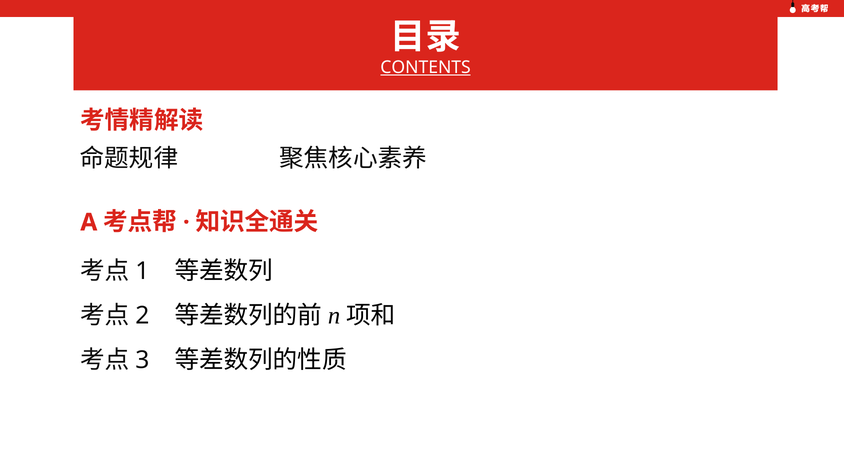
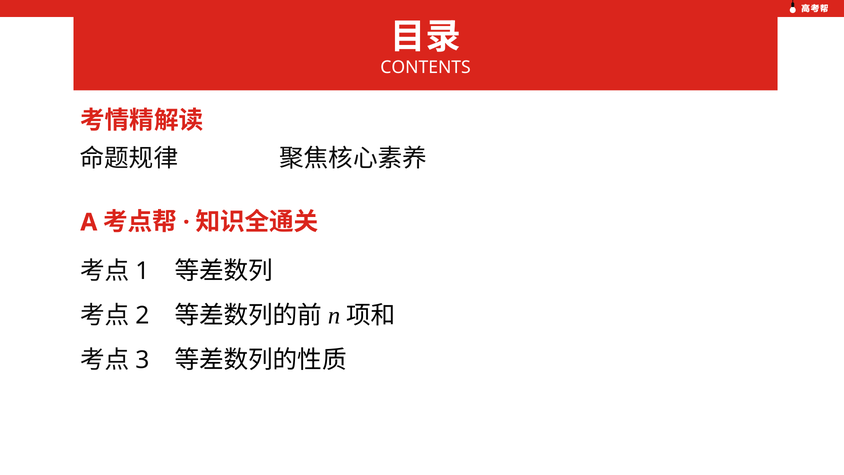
CONTENTS underline: present -> none (426, 67)
